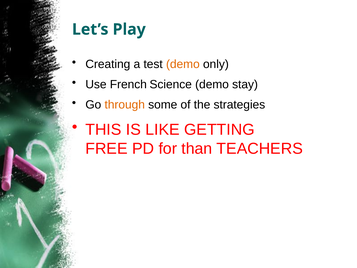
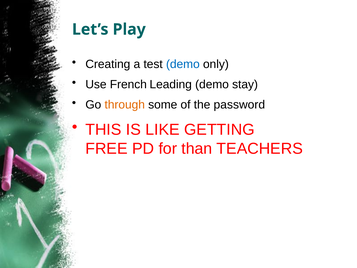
demo colour: orange -> blue (183, 64)
Science: Science -> Leading (171, 84)
strategies: strategies -> password (239, 105)
